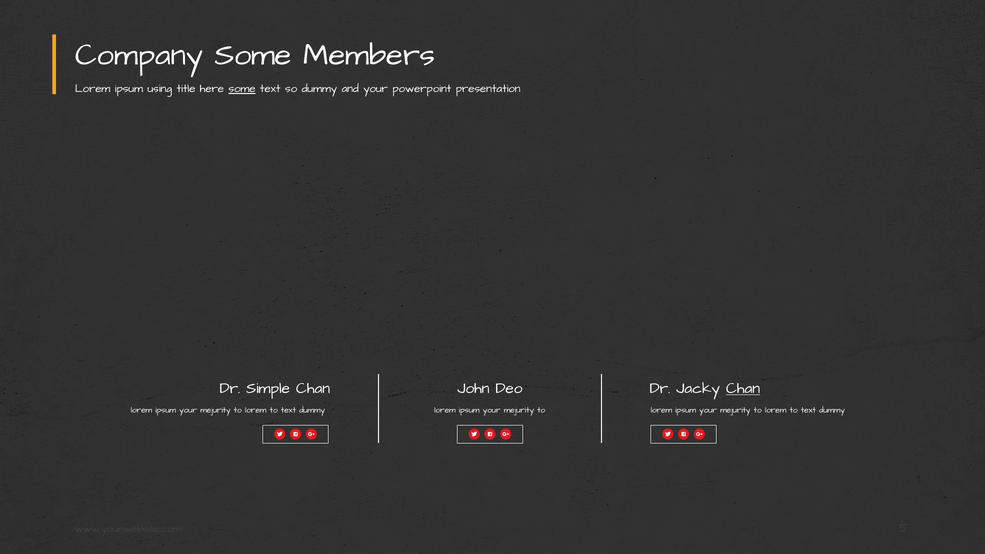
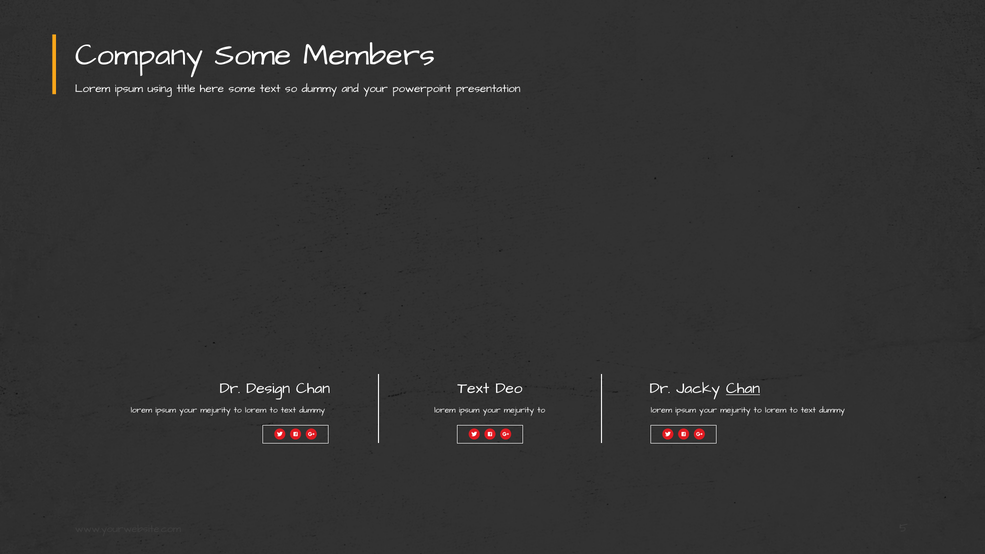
some underline: present -> none (242, 89)
Simple: Simple -> Design (268, 388)
John: John -> Text (473, 388)
